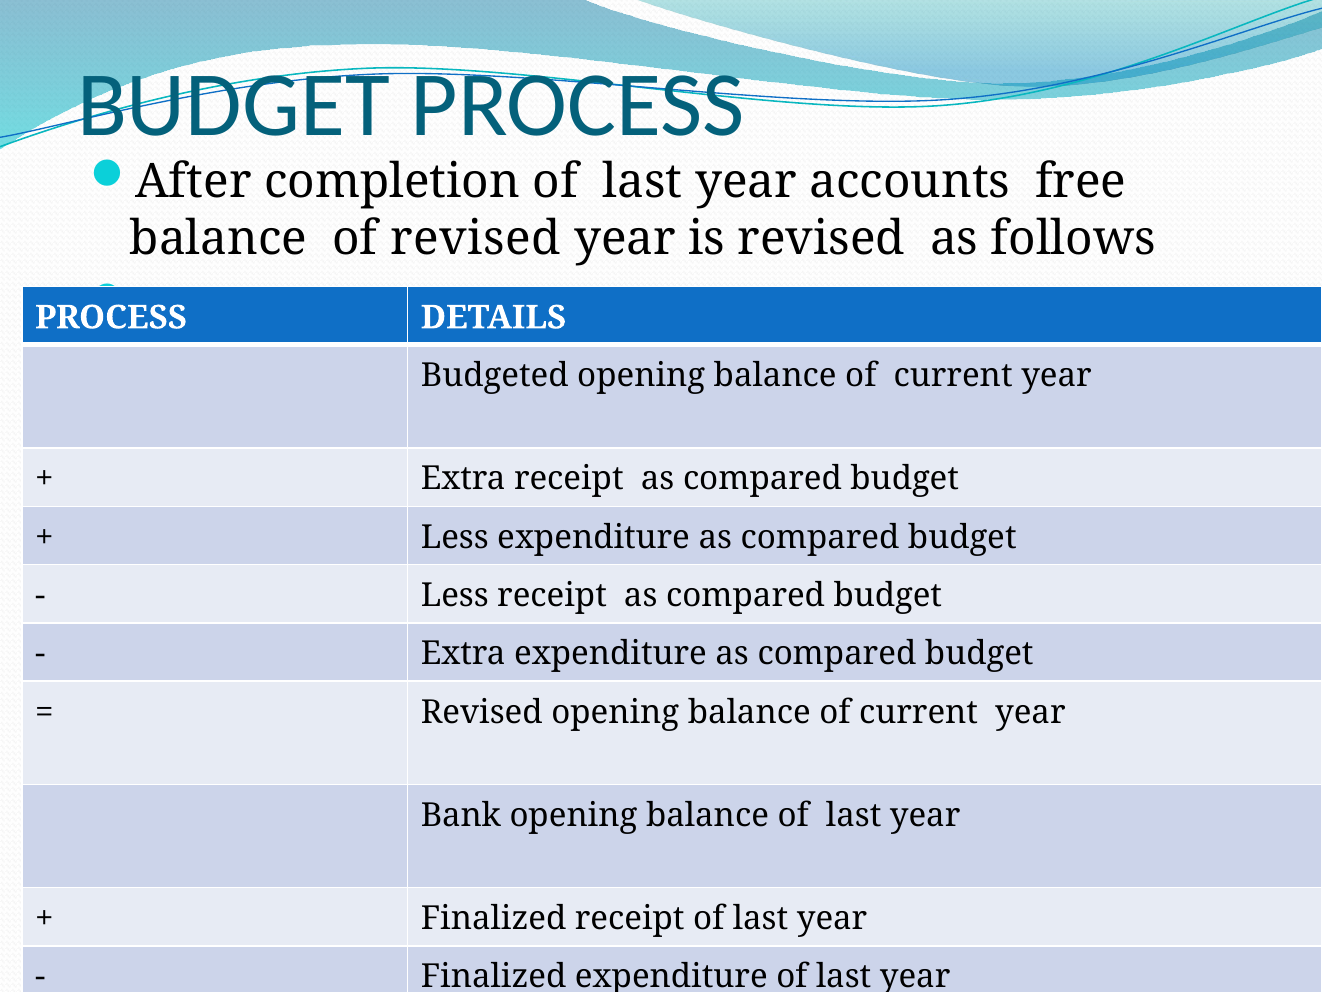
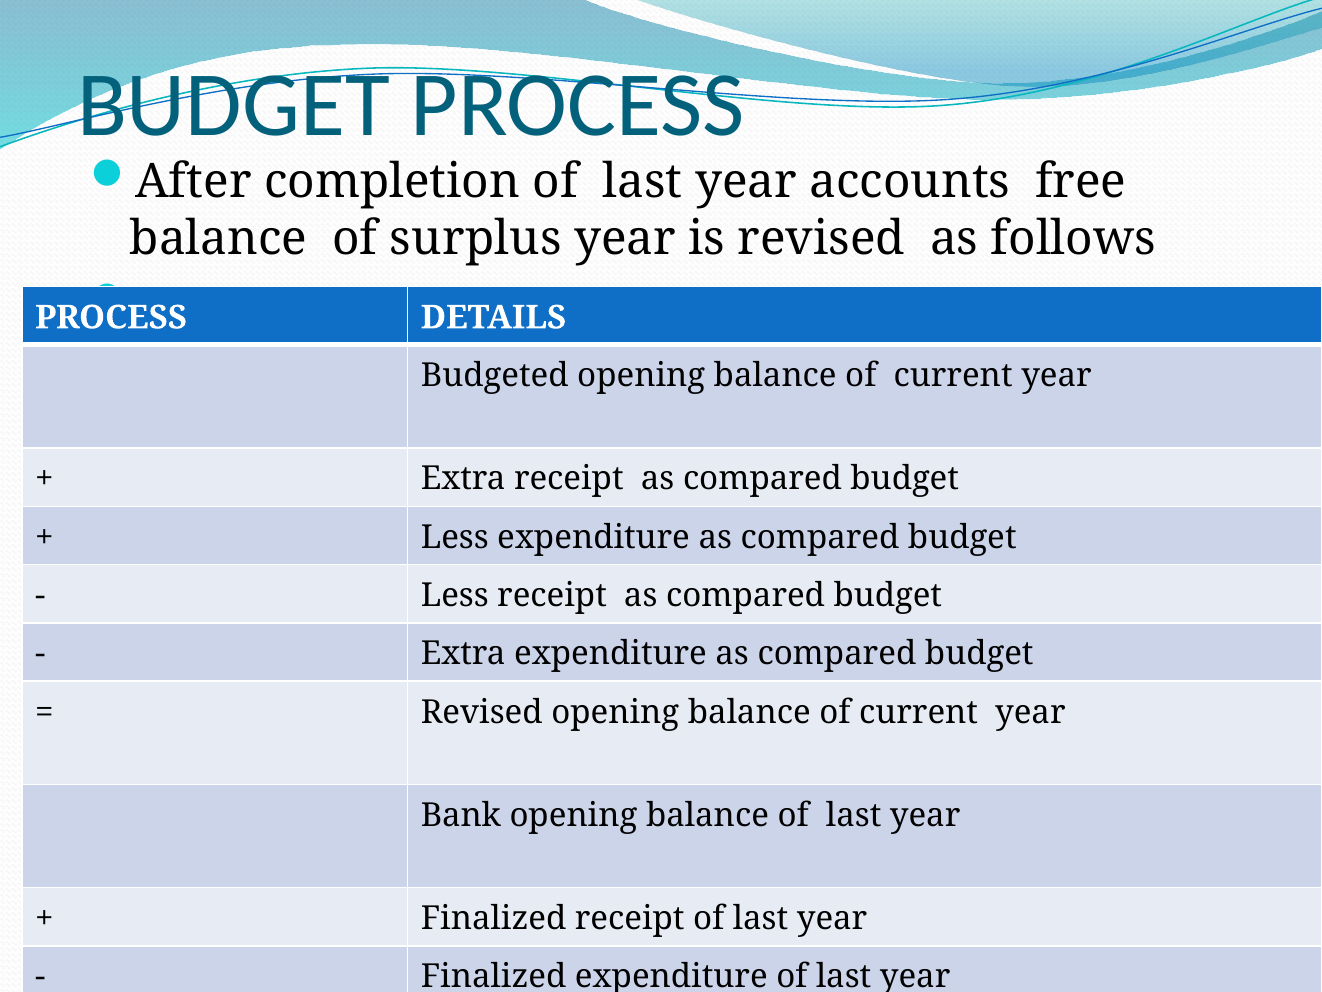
of revised: revised -> surplus (476, 239)
